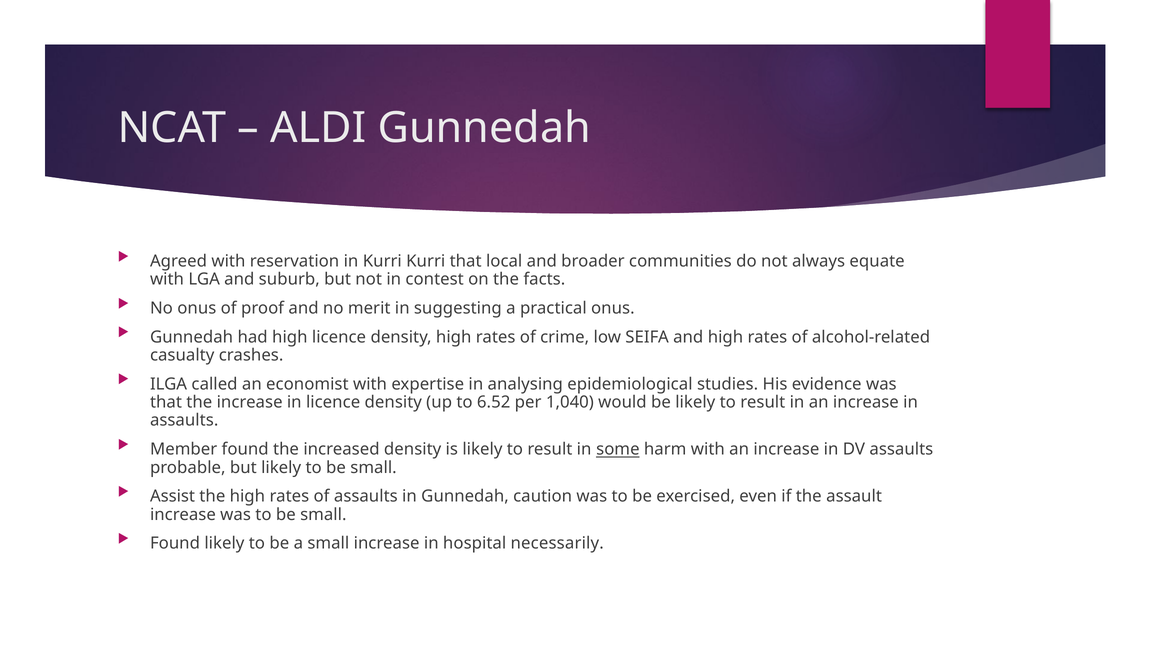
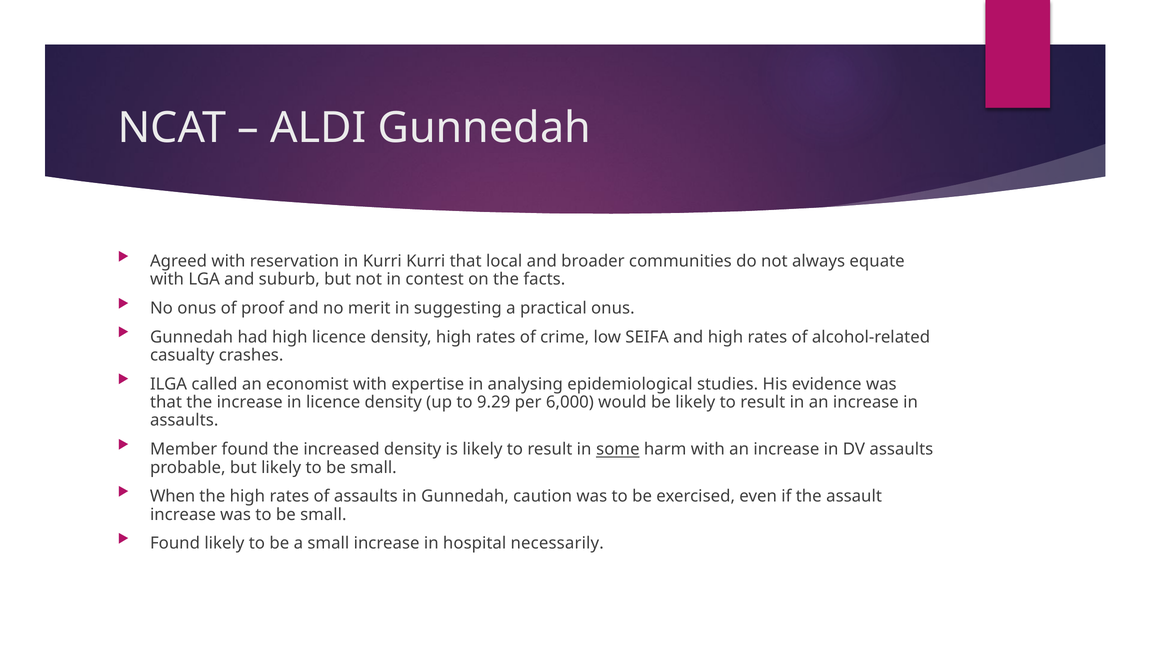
6.52: 6.52 -> 9.29 (494, 403)
1,040: 1,040 -> 6,000 (570, 403)
Assist: Assist -> When (173, 497)
